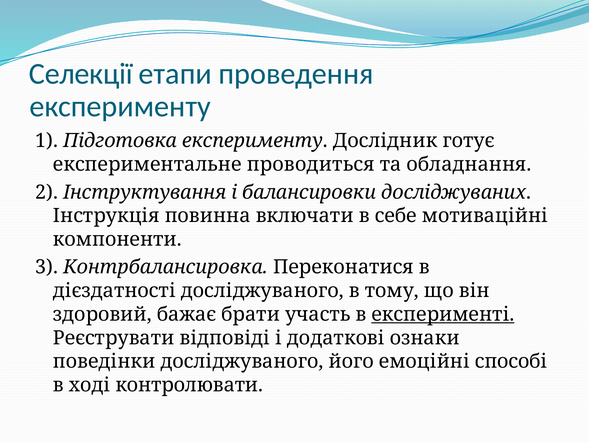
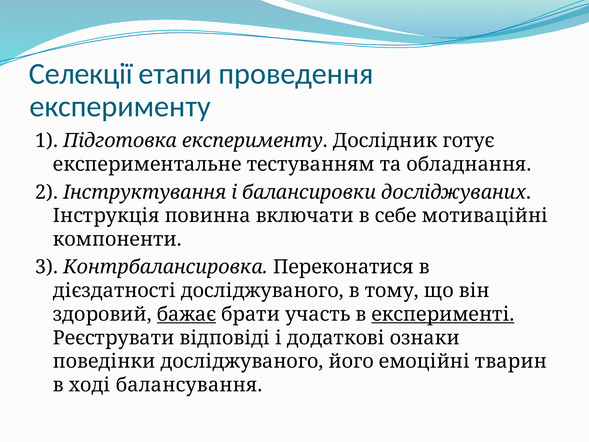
проводиться: проводиться -> тестуванням (311, 164)
бажає underline: none -> present (186, 314)
способі: способі -> тварин (511, 361)
контролювати: контролювати -> балансування (189, 385)
